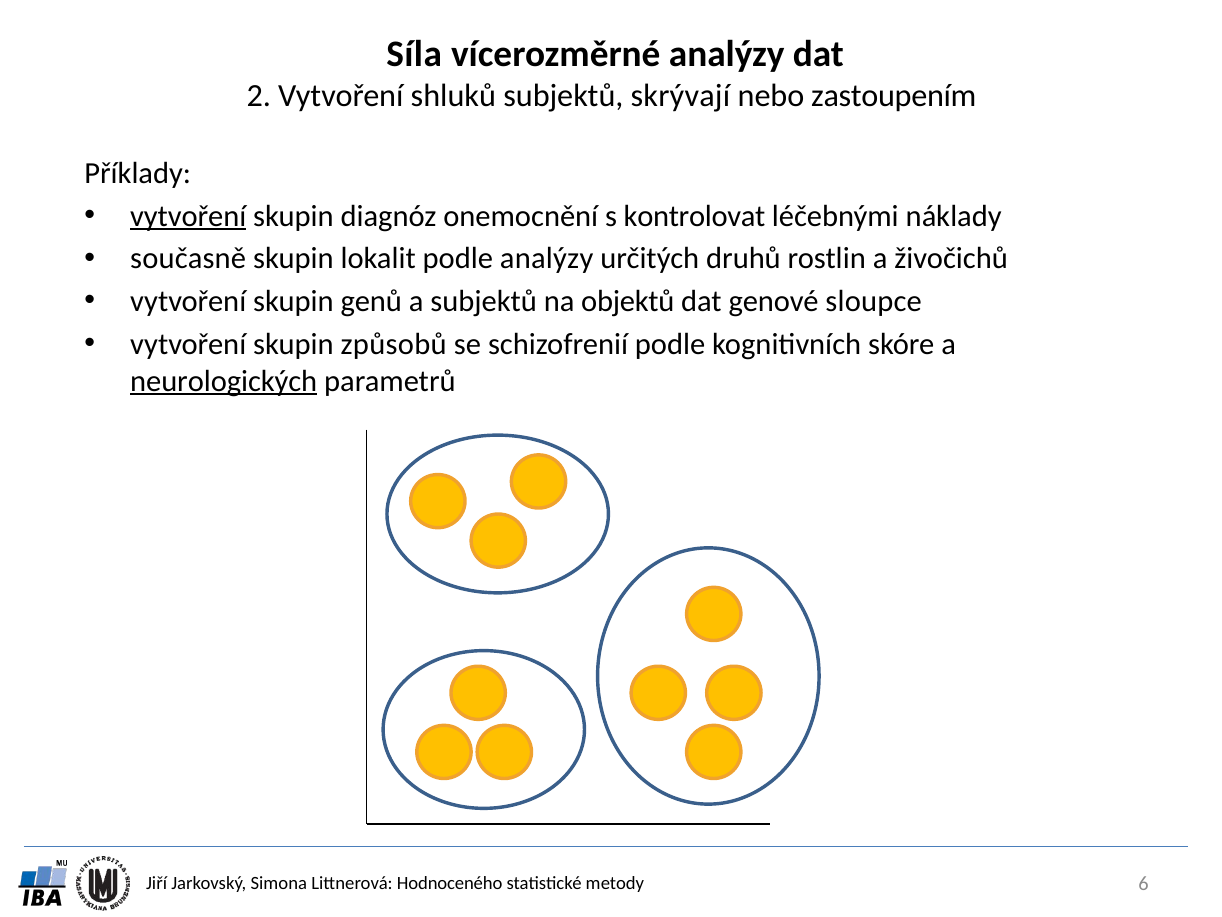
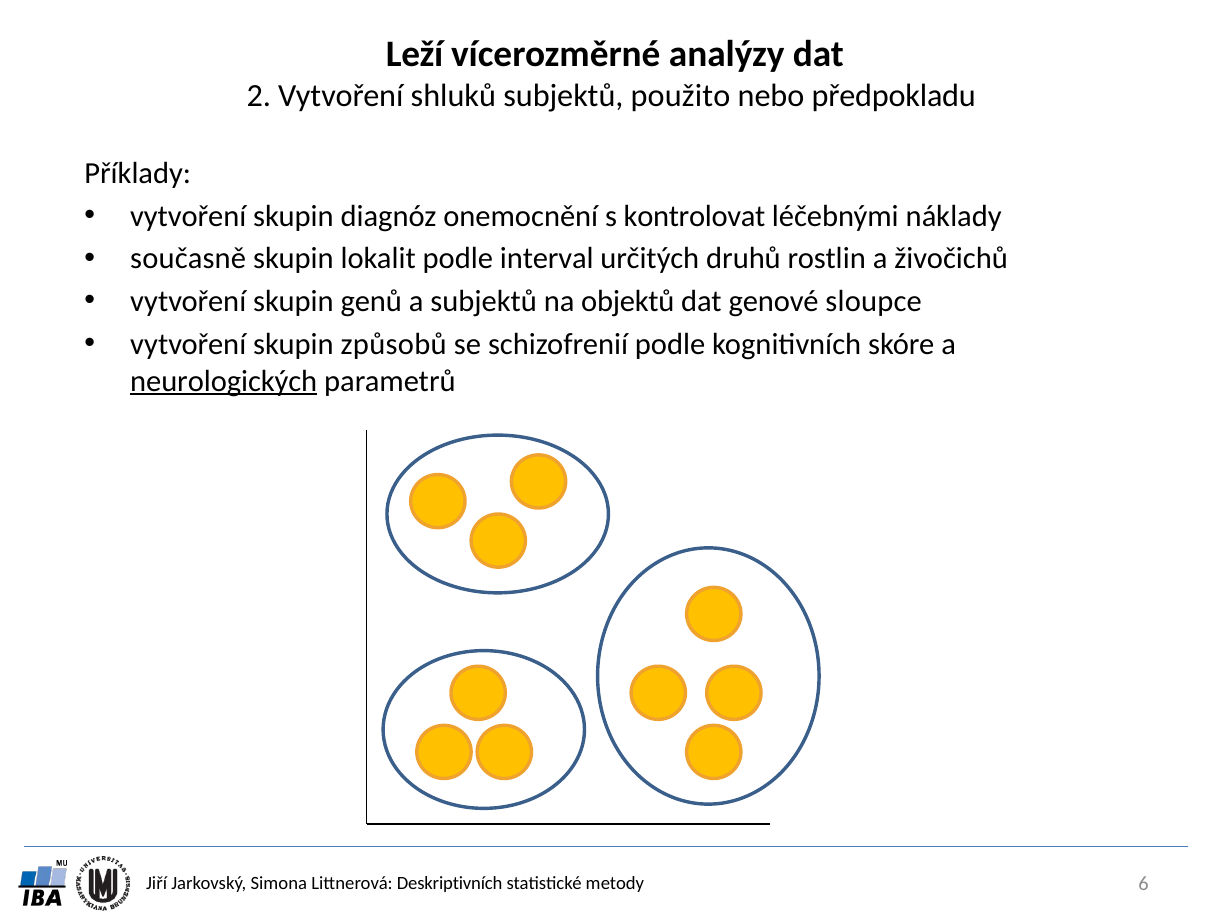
Síla: Síla -> Leží (415, 54)
skrývají: skrývají -> použito (680, 96)
zastoupením: zastoupením -> předpokladu (894, 96)
vytvoření underline: present -> none (188, 216)
podle analýzy: analýzy -> interval (547, 259)
Hodnoceného: Hodnoceného -> Deskriptivních (450, 882)
